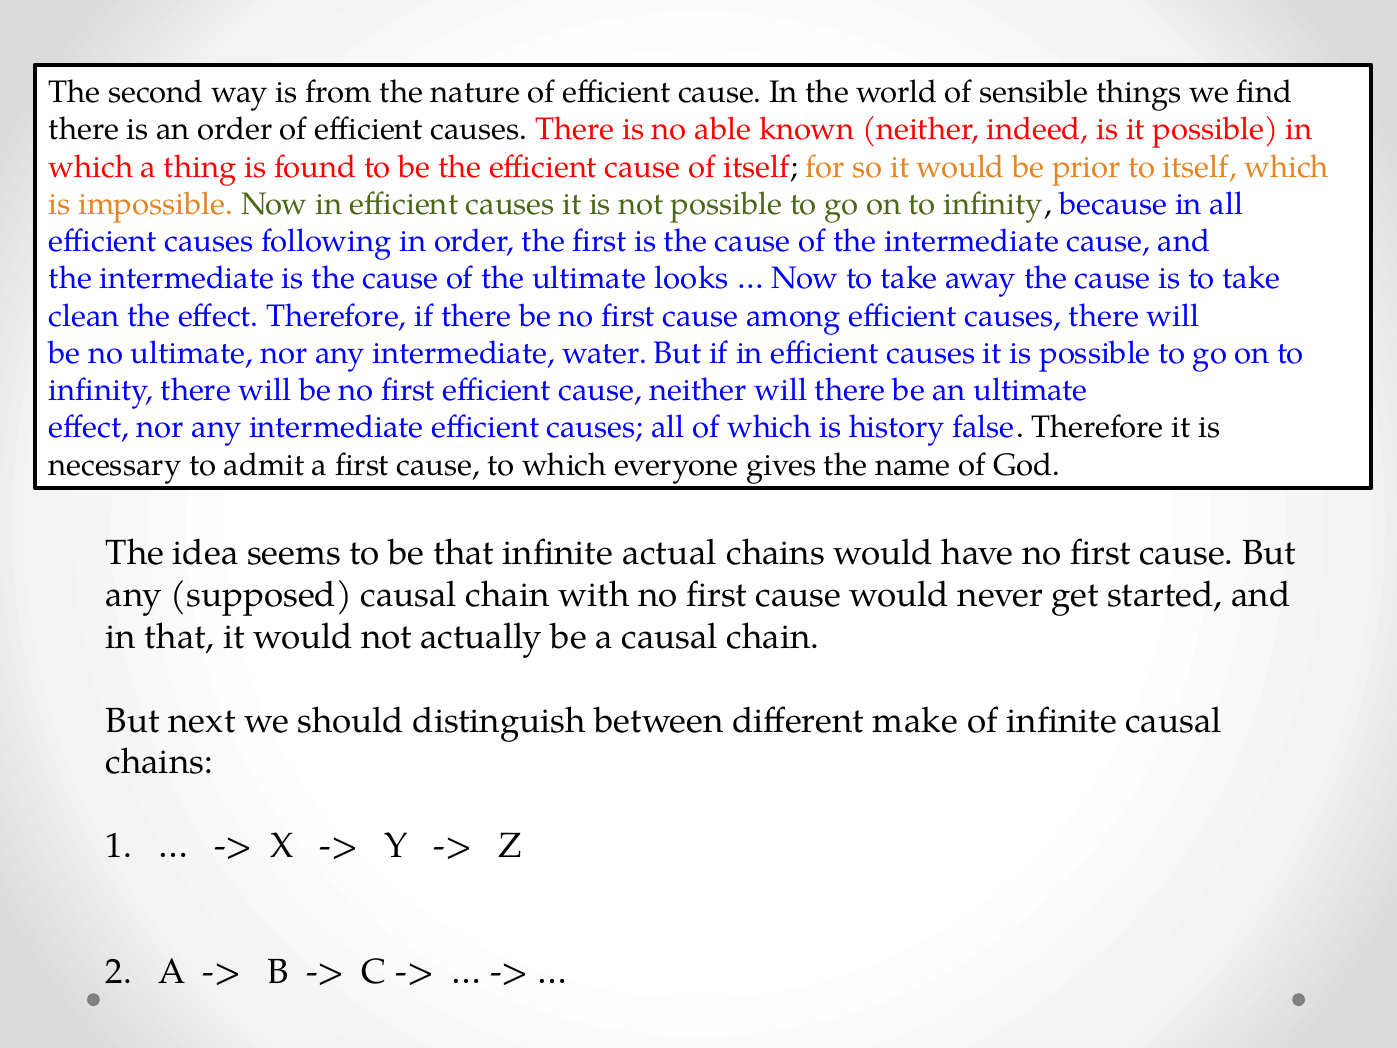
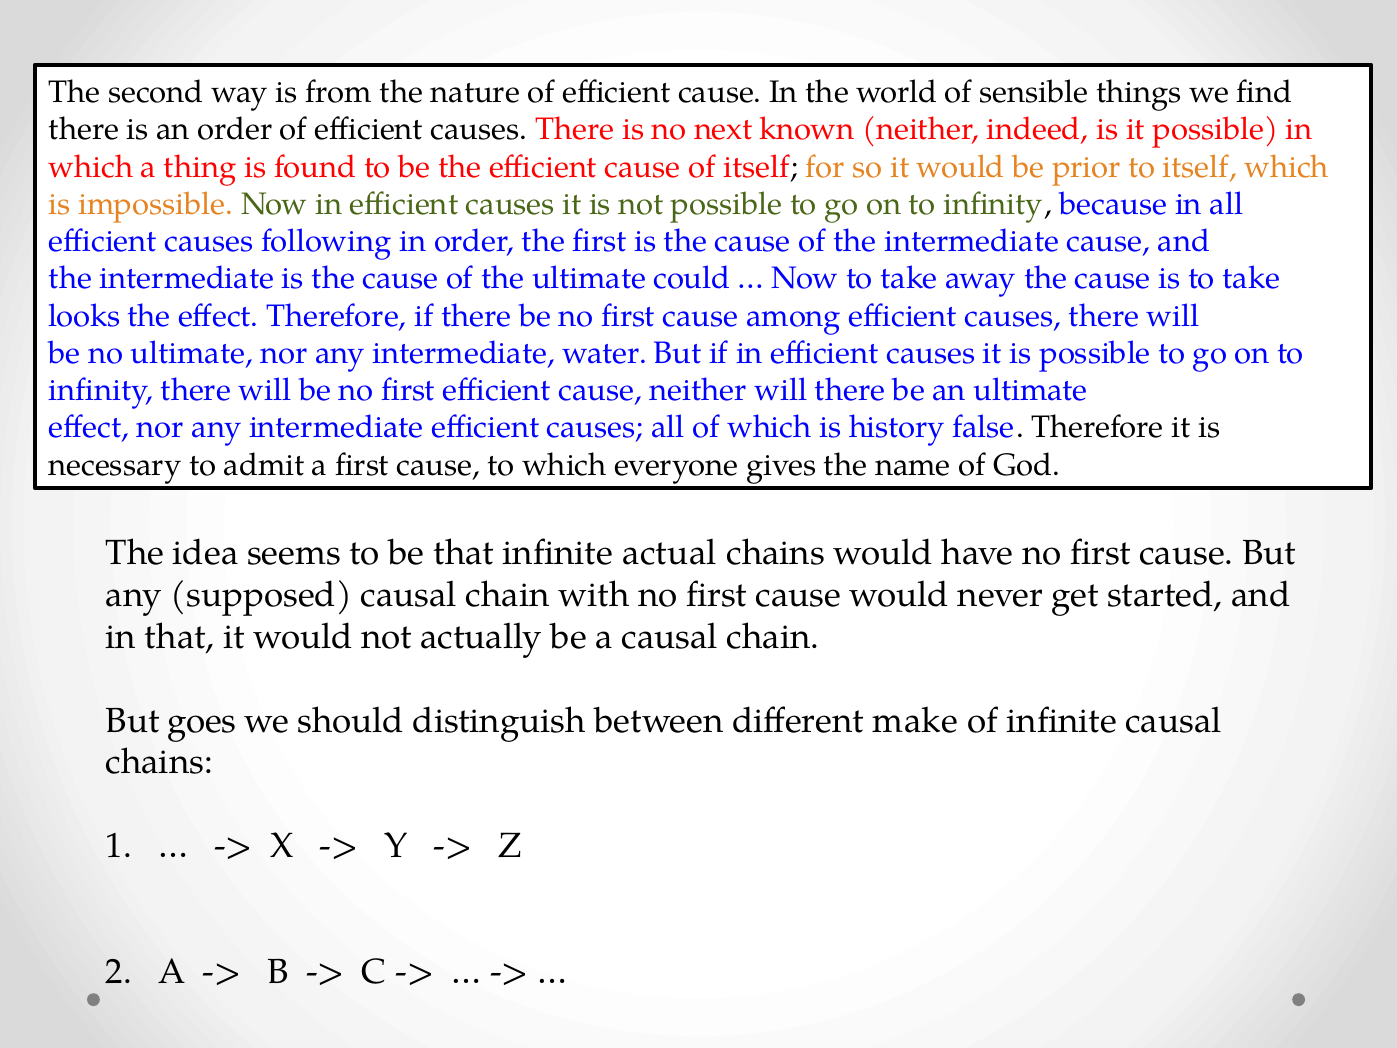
able: able -> next (723, 130)
looks: looks -> could (692, 279)
clean: clean -> looks (84, 316)
next: next -> goes (202, 720)
